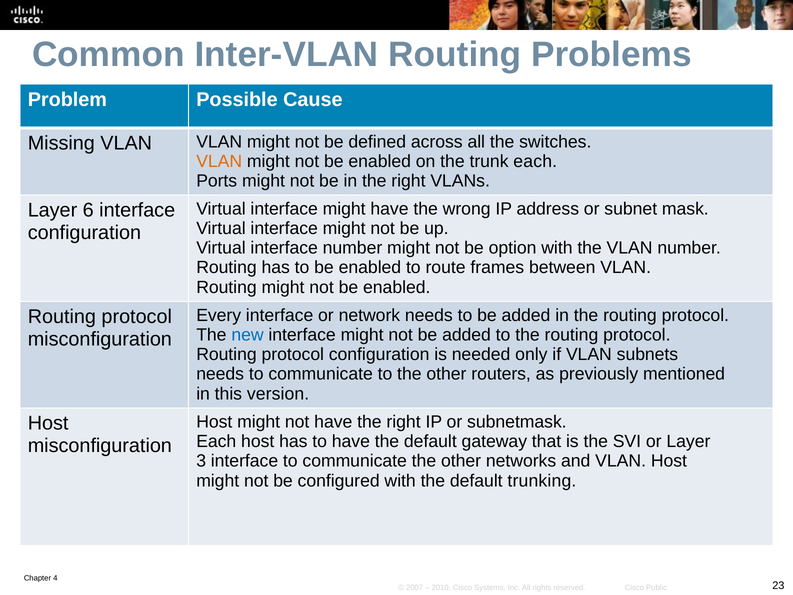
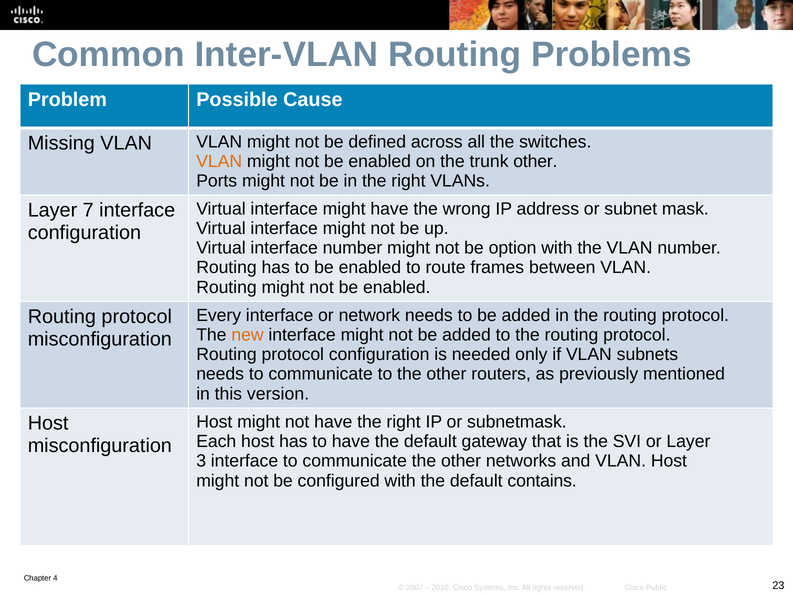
trunk each: each -> other (535, 162)
6: 6 -> 7 (88, 210)
new colour: blue -> orange (248, 335)
trunking: trunking -> contains (542, 481)
